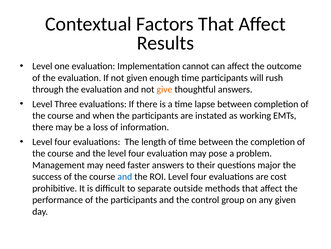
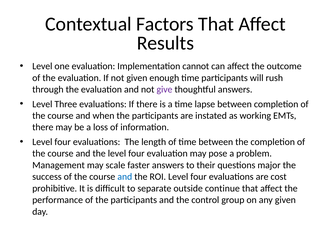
give colour: orange -> purple (165, 89)
need: need -> scale (115, 165)
methods: methods -> continue (222, 188)
